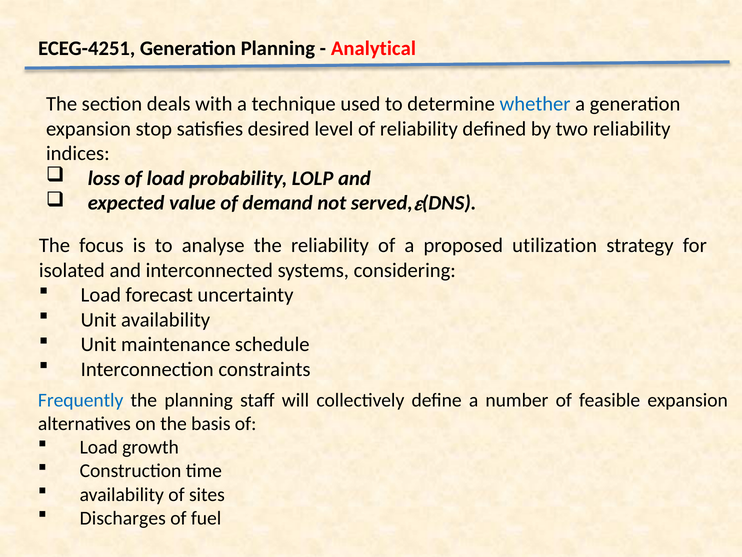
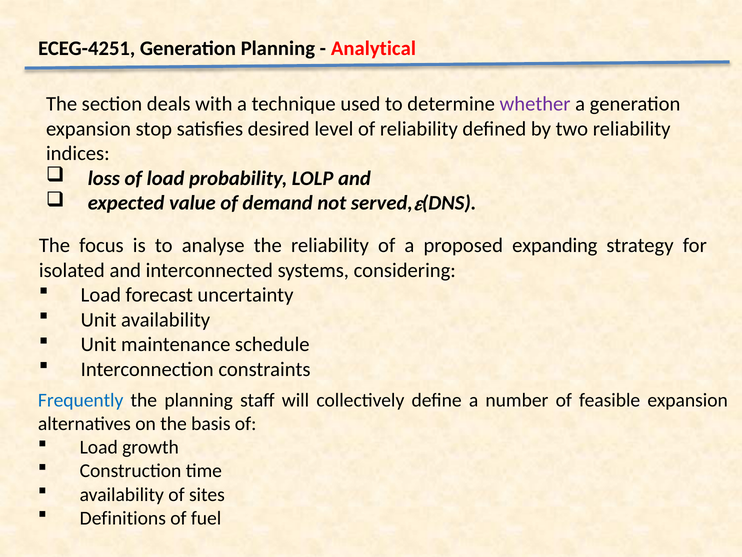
whether colour: blue -> purple (535, 104)
utilization: utilization -> expanding (555, 245)
Discharges: Discharges -> Definitions (123, 518)
